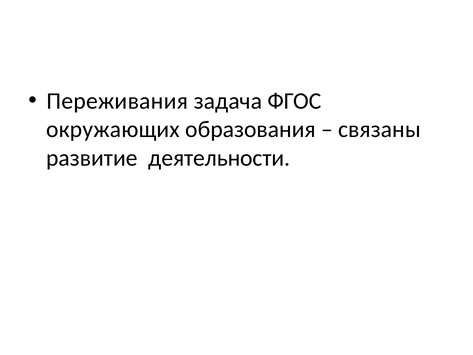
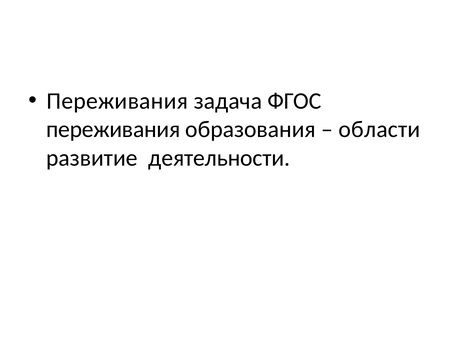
окружающих: окружающих -> переживания (113, 129)
связаны: связаны -> области (379, 129)
